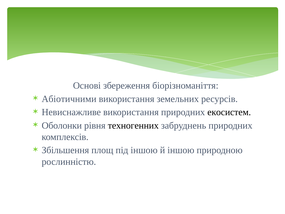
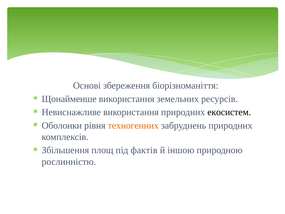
Абіотичними: Абіотичними -> Щонайменше (69, 99)
техногенних colour: black -> orange (133, 125)
під іншою: іншою -> фактів (144, 150)
